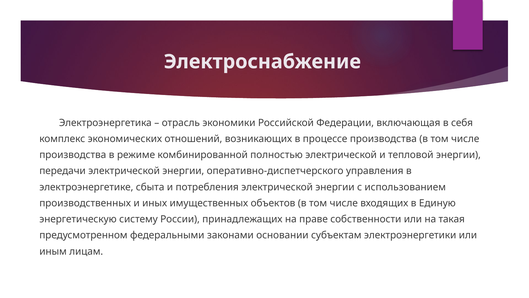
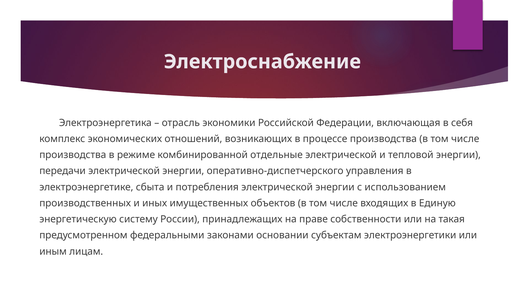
полностью: полностью -> отдельные (277, 155)
